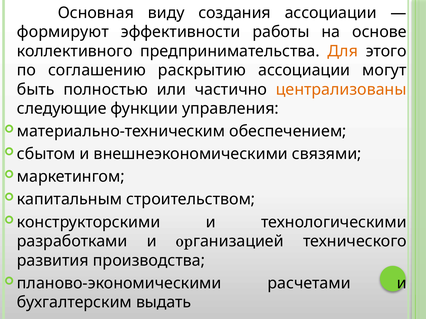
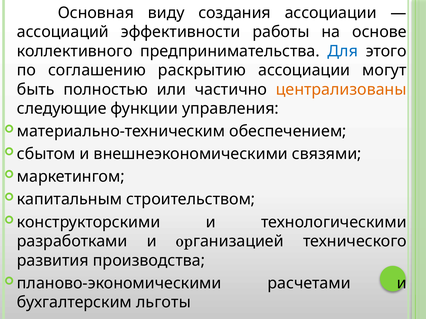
формируют: формируют -> ассоциаций (63, 32)
Для colour: orange -> blue (343, 51)
выдать: выдать -> льготы (164, 303)
